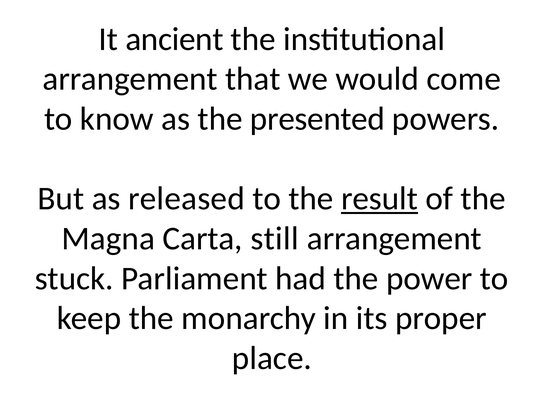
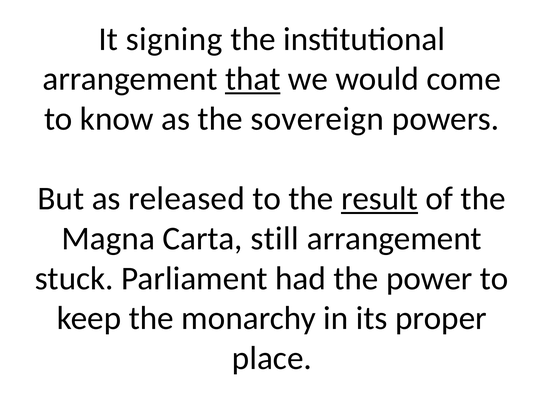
ancient: ancient -> signing (174, 39)
that underline: none -> present (253, 79)
presented: presented -> sovereign (317, 119)
